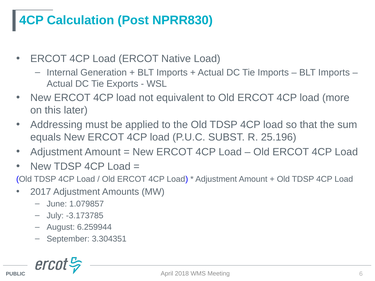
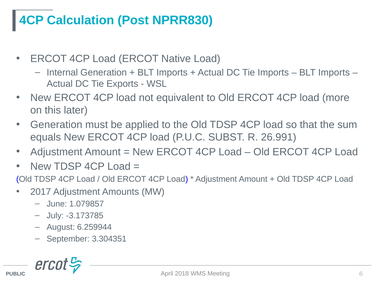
Addressing: Addressing -> Generation (56, 125)
25.196: 25.196 -> 26.991 (279, 137)
